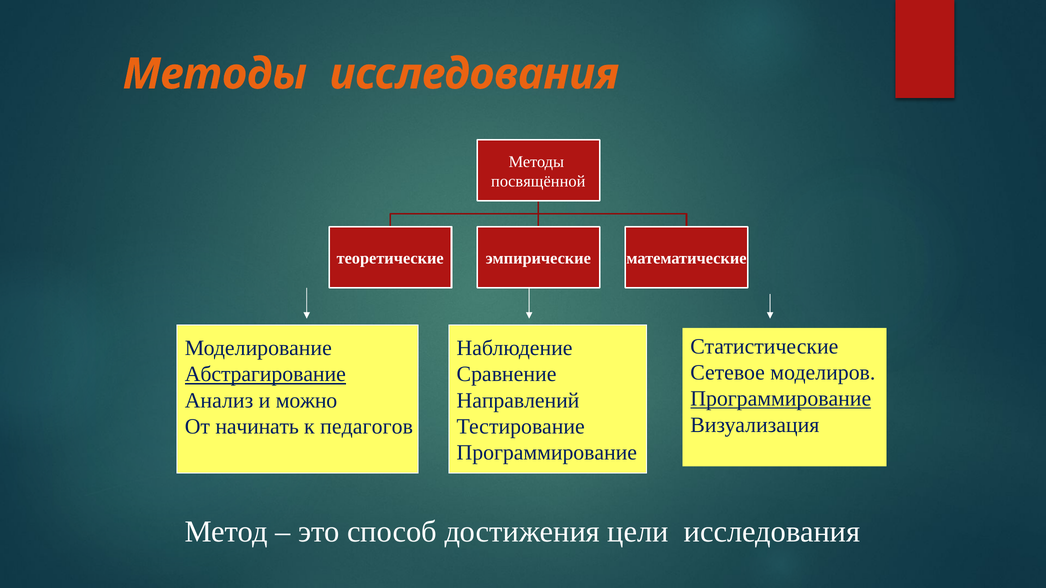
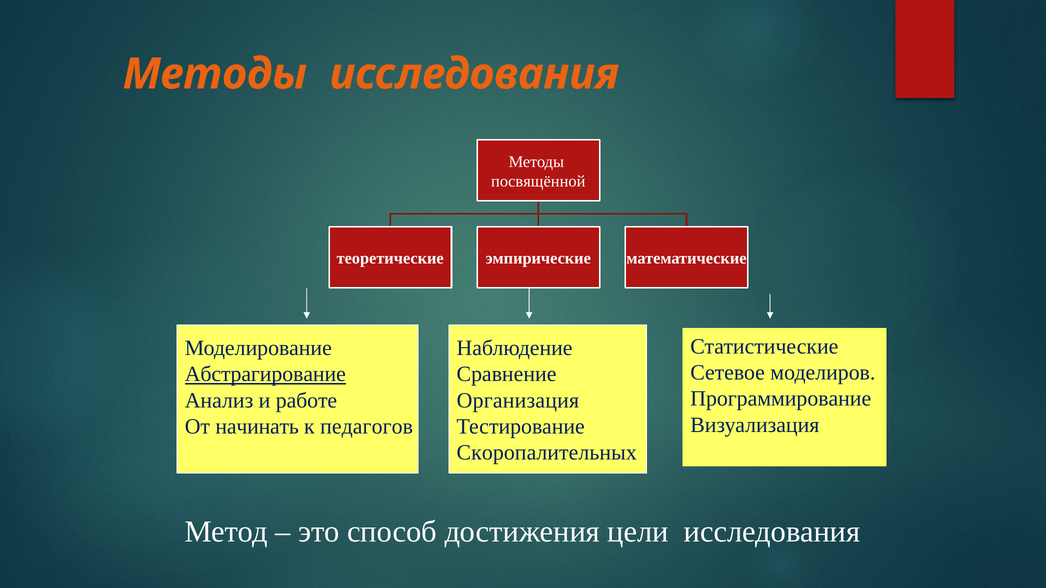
Программирование underline: present -> none (781, 399)
можно: можно -> работе (306, 401)
Направлений: Направлений -> Организация (518, 401)
Программирование: Программирование -> Скоропалительных (547, 453)
